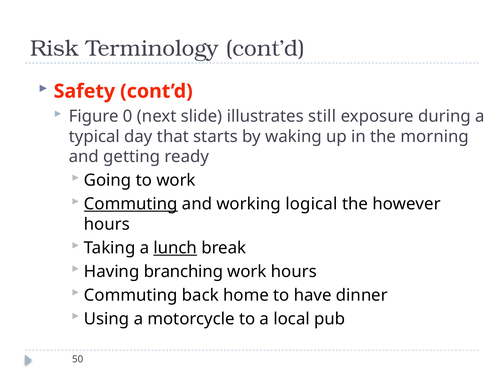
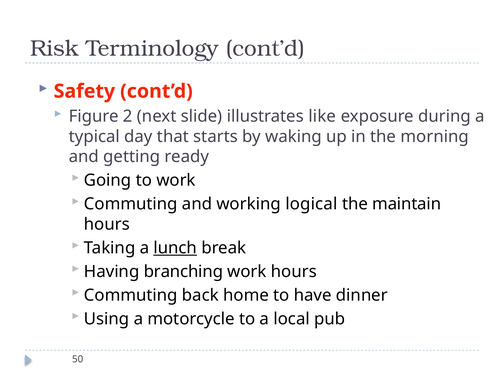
0: 0 -> 2 (128, 116)
still: still -> like (322, 116)
Commuting underline: present -> none (131, 204)
however: however -> maintain (407, 204)
